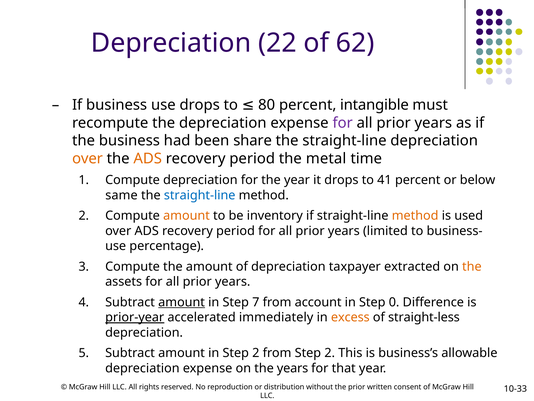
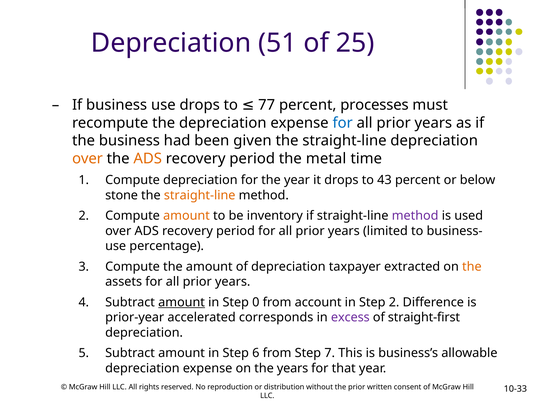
22: 22 -> 51 (277, 43)
62: 62 -> 25 (355, 43)
80: 80 -> 77 (267, 105)
intangible: intangible -> processes (374, 105)
for colour: purple -> blue (343, 123)
share: share -> given (252, 140)
41: 41 -> 43 (384, 180)
same: same -> stone (122, 195)
straight-line colour: blue -> orange (200, 195)
method colour: orange -> purple (415, 216)
7: 7 -> 0 (256, 302)
Step 0: 0 -> 2 (394, 302)
prior-year underline: present -> none (135, 317)
immediately: immediately -> corresponds (276, 317)
excess colour: orange -> purple (350, 317)
straight-less: straight-less -> straight-first (424, 317)
in Step 2: 2 -> 6 (256, 353)
from Step 2: 2 -> 7 (330, 353)
